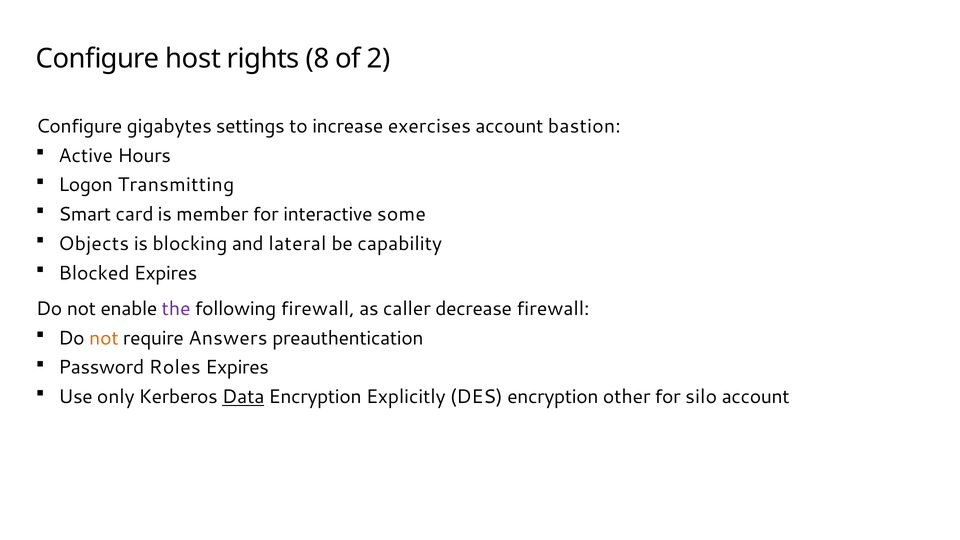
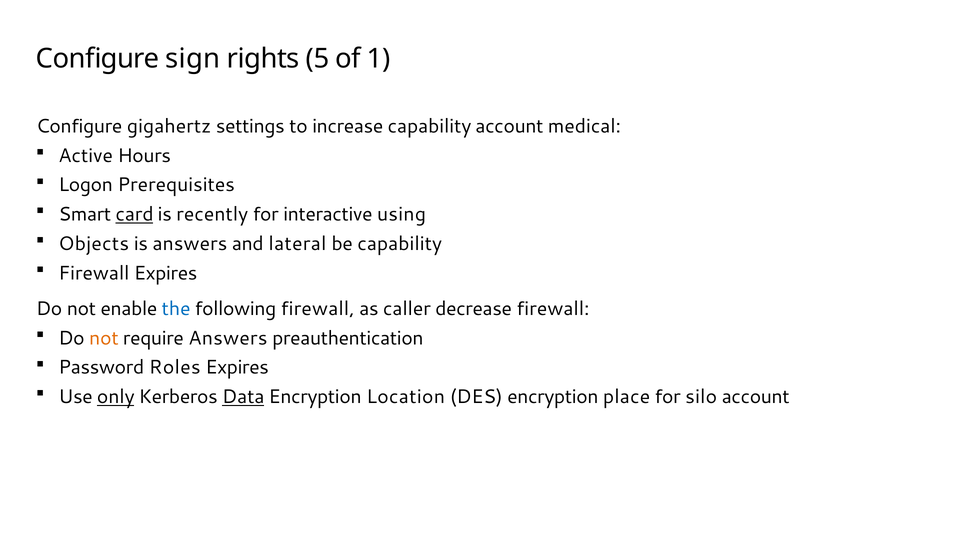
host: host -> sign (193, 58)
8: 8 -> 5 (318, 58)
2: 2 -> 1 (379, 58)
gigabytes: gigabytes -> gigahertz (169, 126)
increase exercises: exercises -> capability (429, 126)
bastion: bastion -> medical (584, 126)
Transmitting: Transmitting -> Prerequisites (176, 185)
card underline: none -> present (135, 214)
member: member -> recently (212, 214)
some: some -> using (401, 214)
is blocking: blocking -> answers (190, 244)
Blocked: Blocked -> Firewall (94, 273)
the colour: purple -> blue (176, 309)
only underline: none -> present (116, 397)
Explicitly: Explicitly -> Location (406, 397)
other: other -> place (627, 397)
